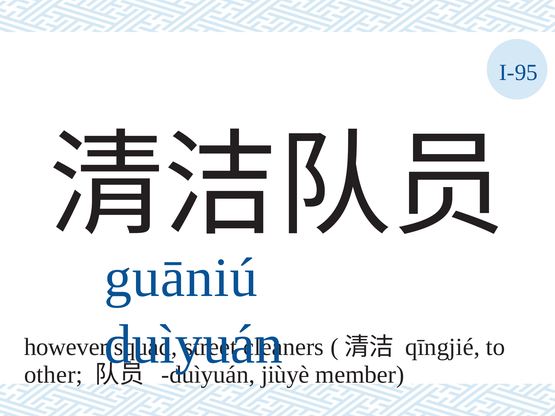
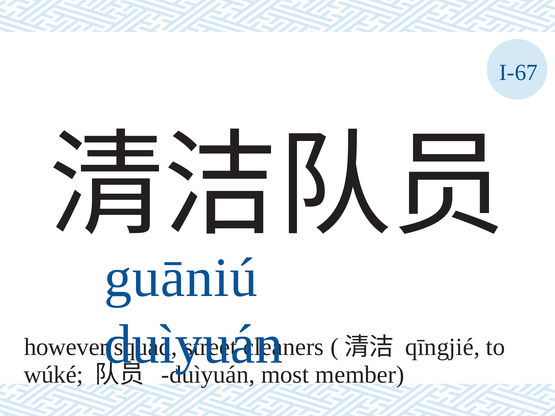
I-95: I-95 -> I-67 (519, 73)
other: other -> wúké (54, 375)
jiùyè: jiùyè -> most (285, 375)
